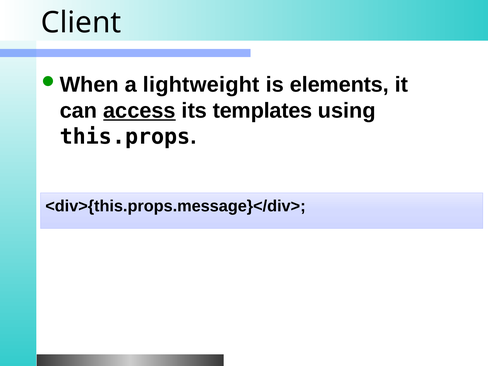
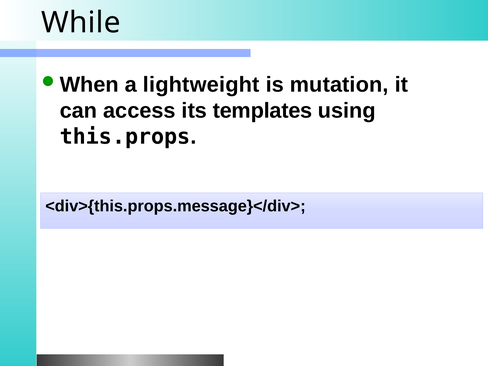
Client: Client -> While (81, 23)
elements: elements -> mutation (339, 85)
access underline: present -> none (139, 111)
